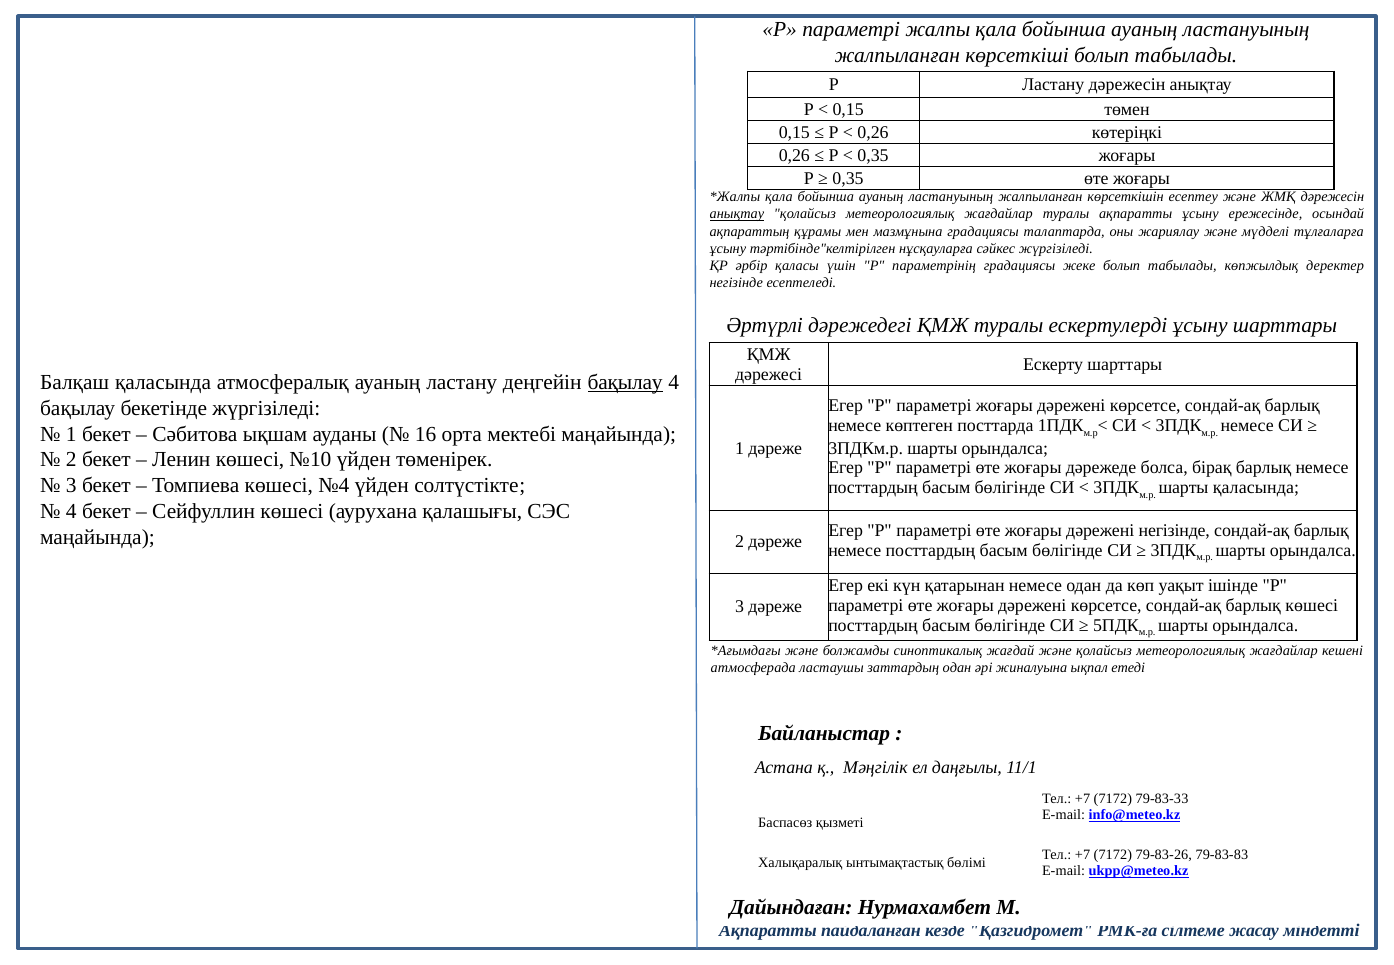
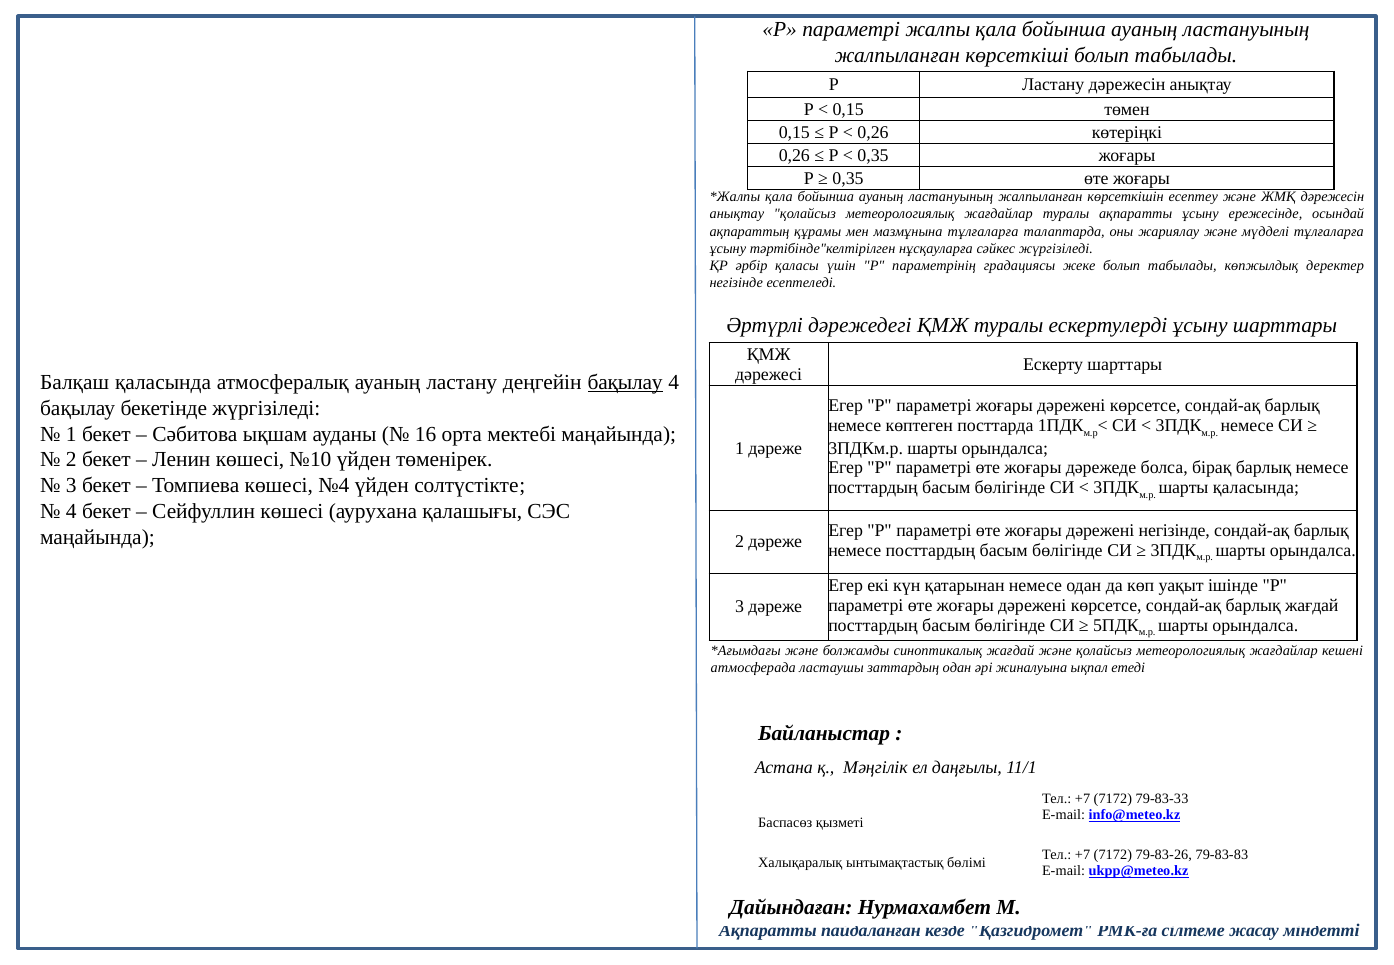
анықтау underline: present -> none (737, 214)
мазмұнына градациясы: градациясы -> тұлғаларға (983, 231)
барлық көшесі: көшесі -> жағдай (1312, 606)
